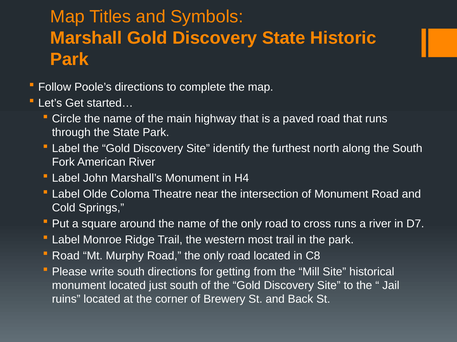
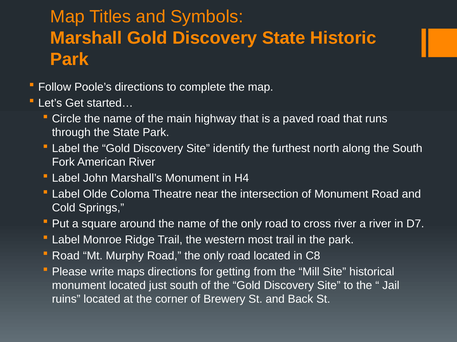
cross runs: runs -> river (345, 224)
write south: south -> maps (131, 272)
